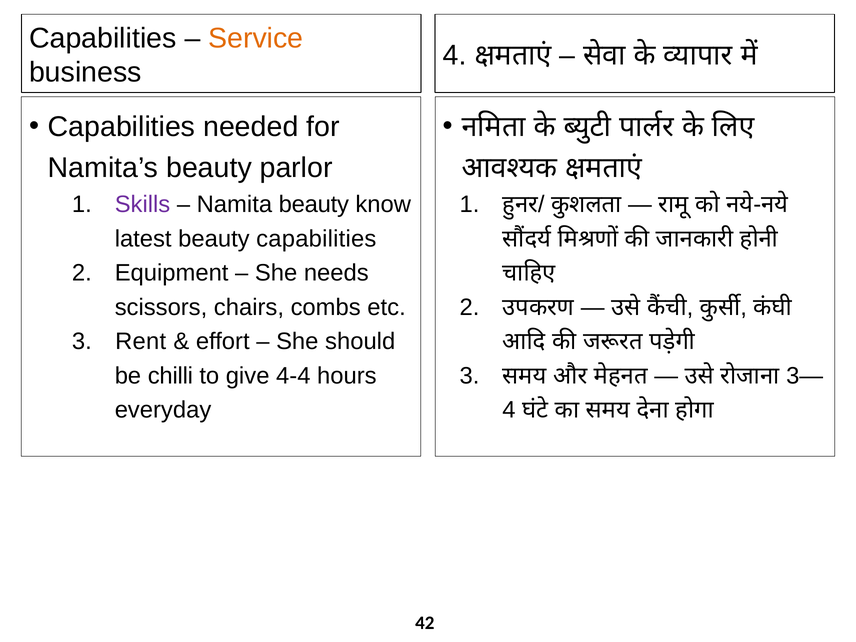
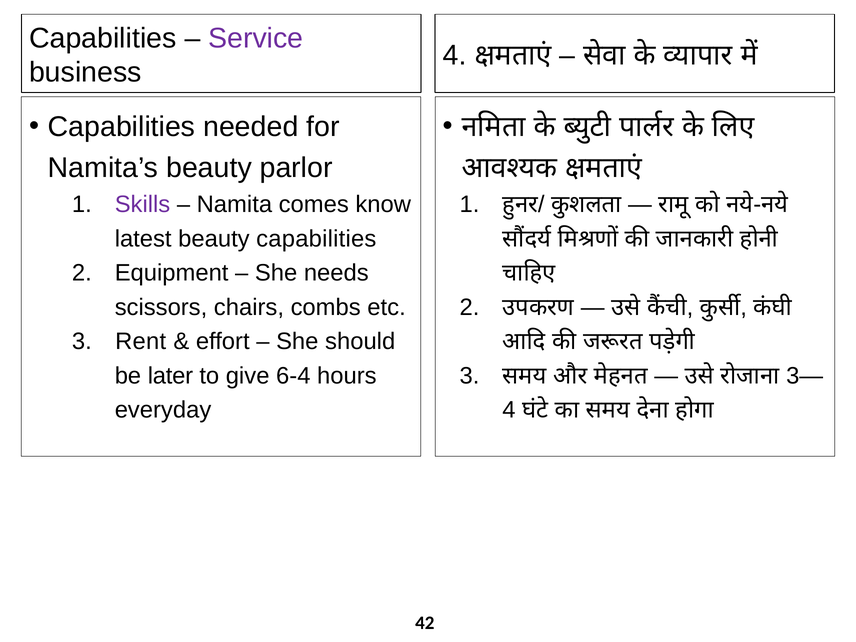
Service colour: orange -> purple (256, 38)
Namita beauty: beauty -> comes (314, 205)
chilli: chilli -> later (170, 376)
4-4: 4-4 -> 6-4 (293, 376)
